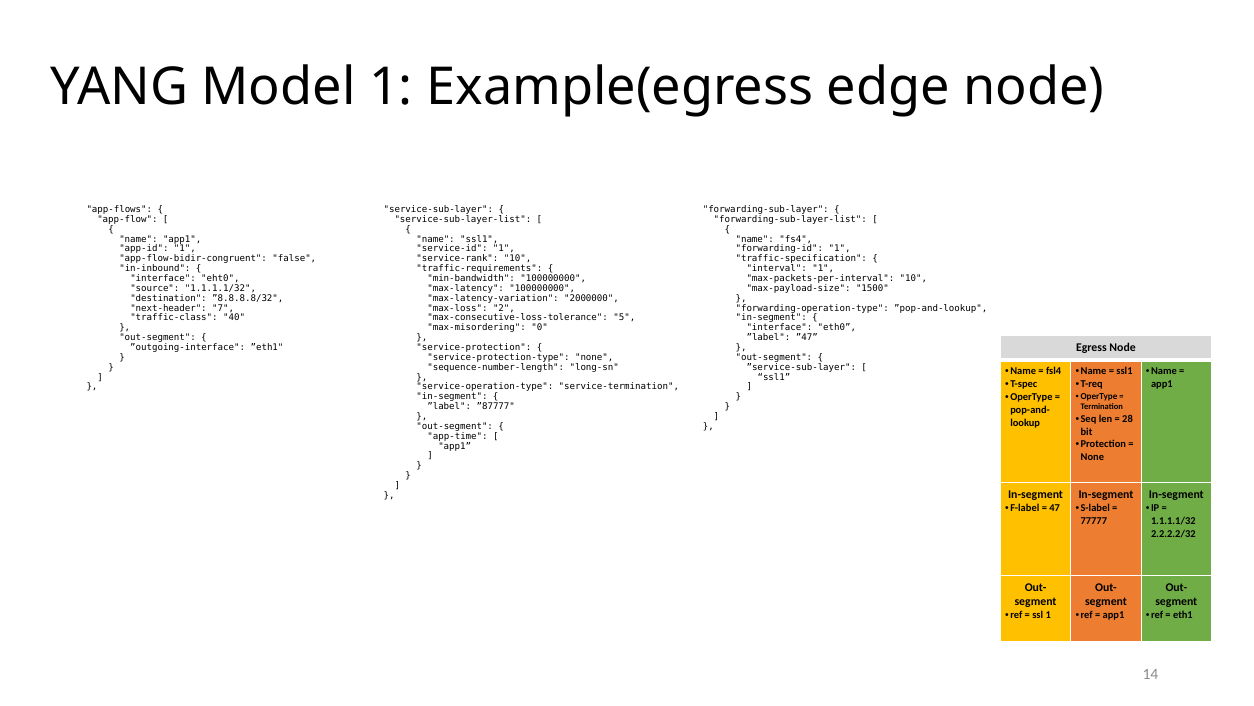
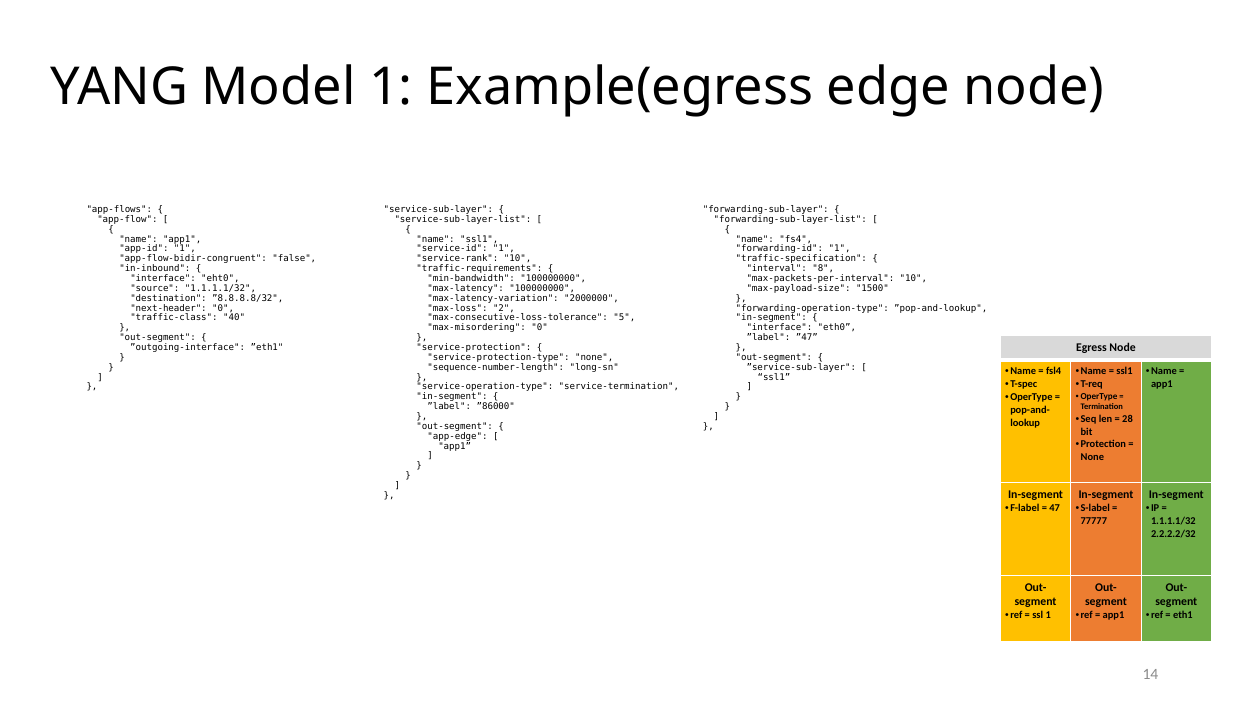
interval 1: 1 -> 8 (823, 268)
next-header 7: 7 -> 0 (223, 308)
”87777: ”87777 -> ”86000 (496, 406)
app-time: app-time -> app-edge (458, 436)
